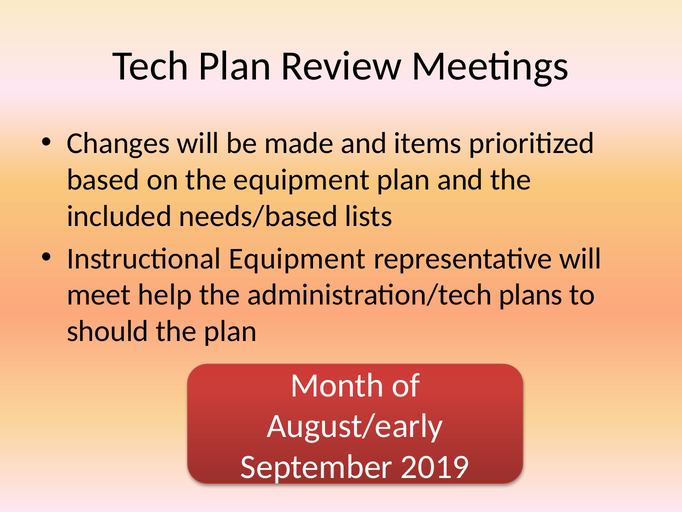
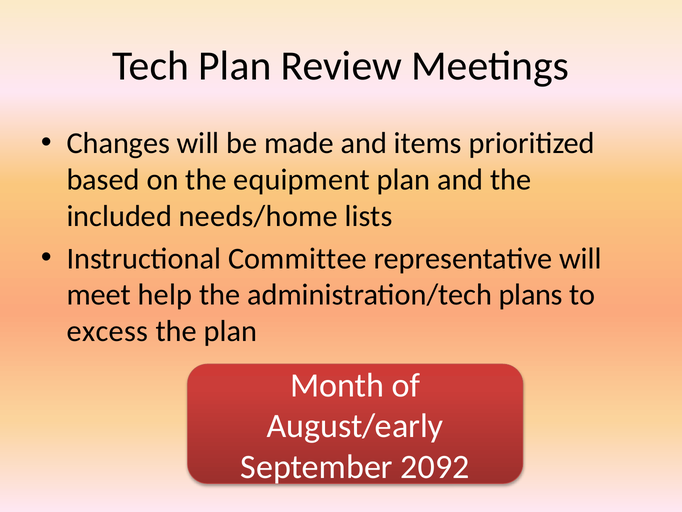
needs/based: needs/based -> needs/home (258, 216)
Instructional Equipment: Equipment -> Committee (297, 258)
should: should -> excess (108, 331)
2019: 2019 -> 2092 (435, 467)
